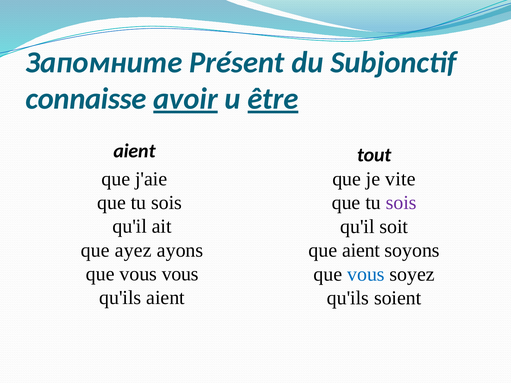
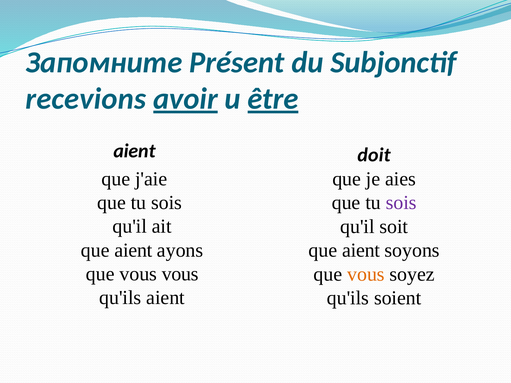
connaisse: connaisse -> recevions (86, 99)
tout: tout -> doit (374, 155)
vite: vite -> aies (401, 179)
ayez: ayez -> aient (133, 250)
vous colour: blue -> orange (366, 274)
